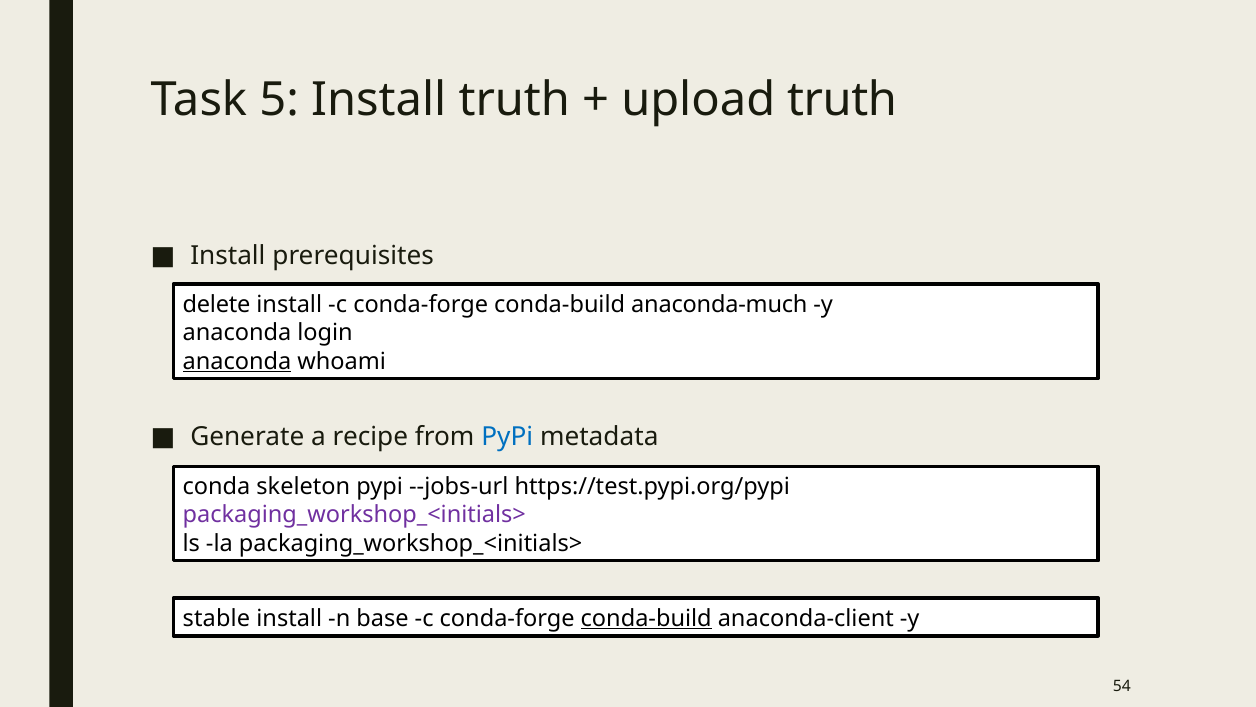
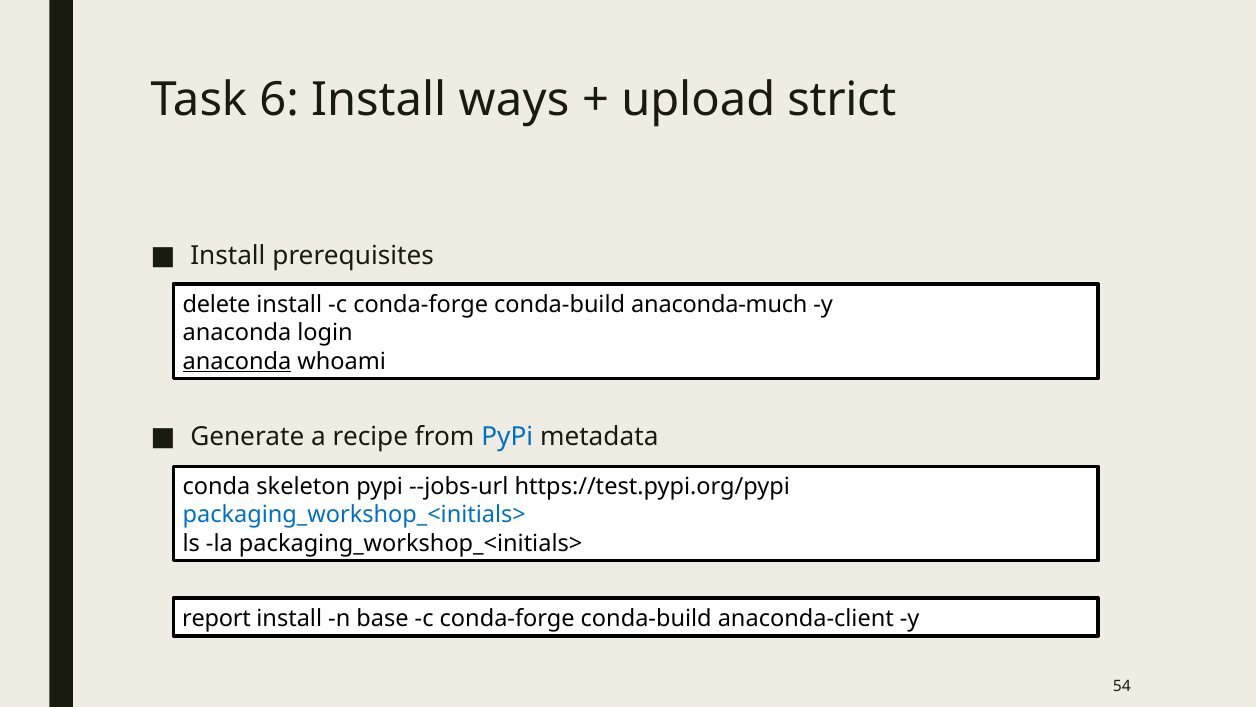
5: 5 -> 6 (279, 100)
Install truth: truth -> ways (514, 100)
upload truth: truth -> strict (842, 100)
packaging_workshop_<initials> colour: purple -> blue (354, 515)
stable: stable -> report (217, 618)
conda-build underline: present -> none (646, 618)
